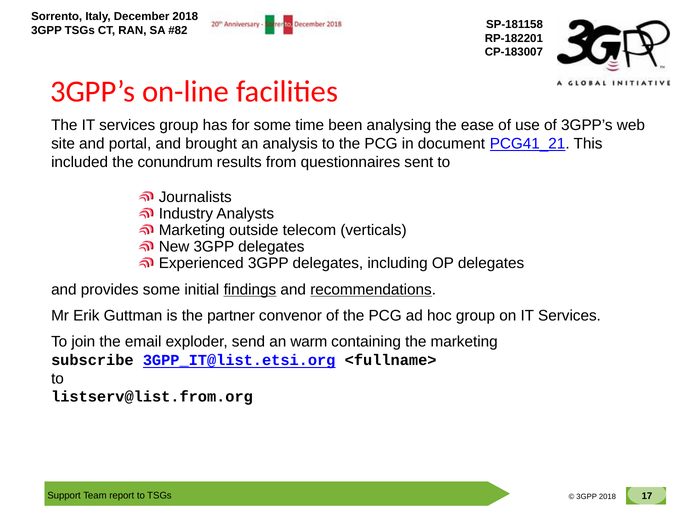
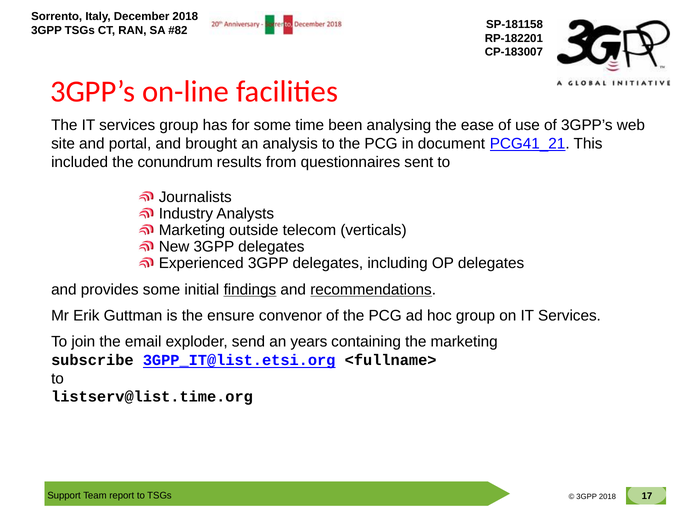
partner: partner -> ensure (231, 315)
warm: warm -> years (309, 341)
listserv@list.from.org: listserv@list.from.org -> listserv@list.time.org (152, 397)
